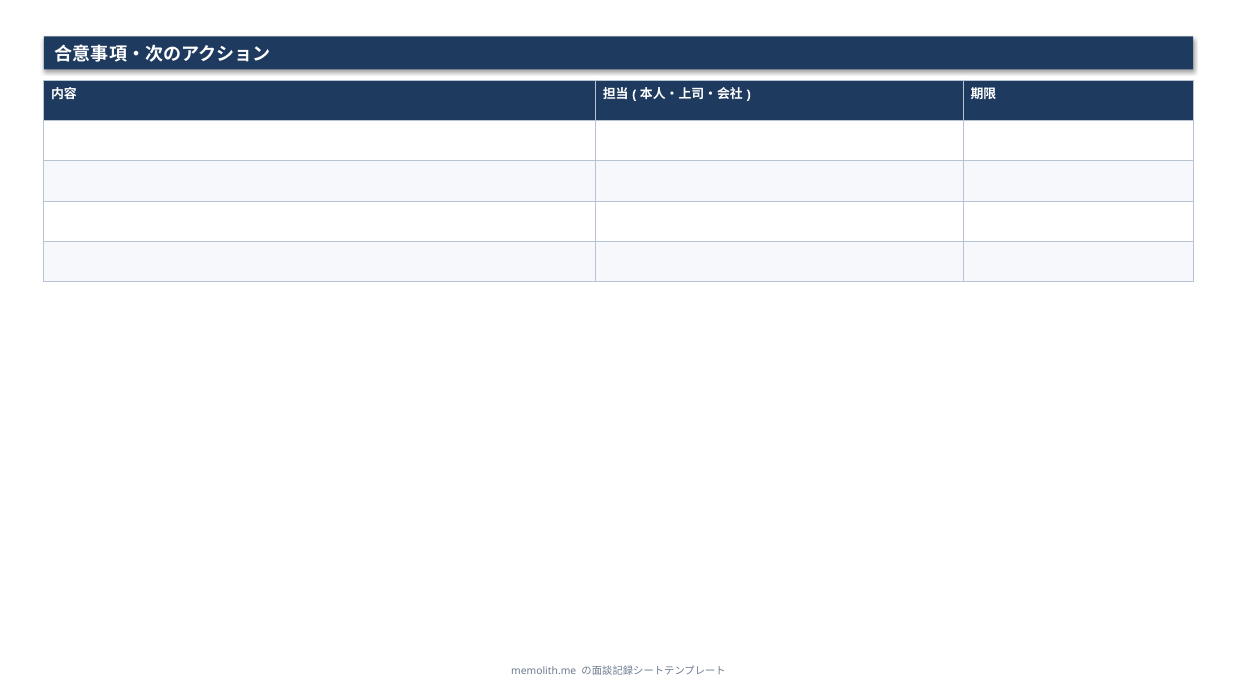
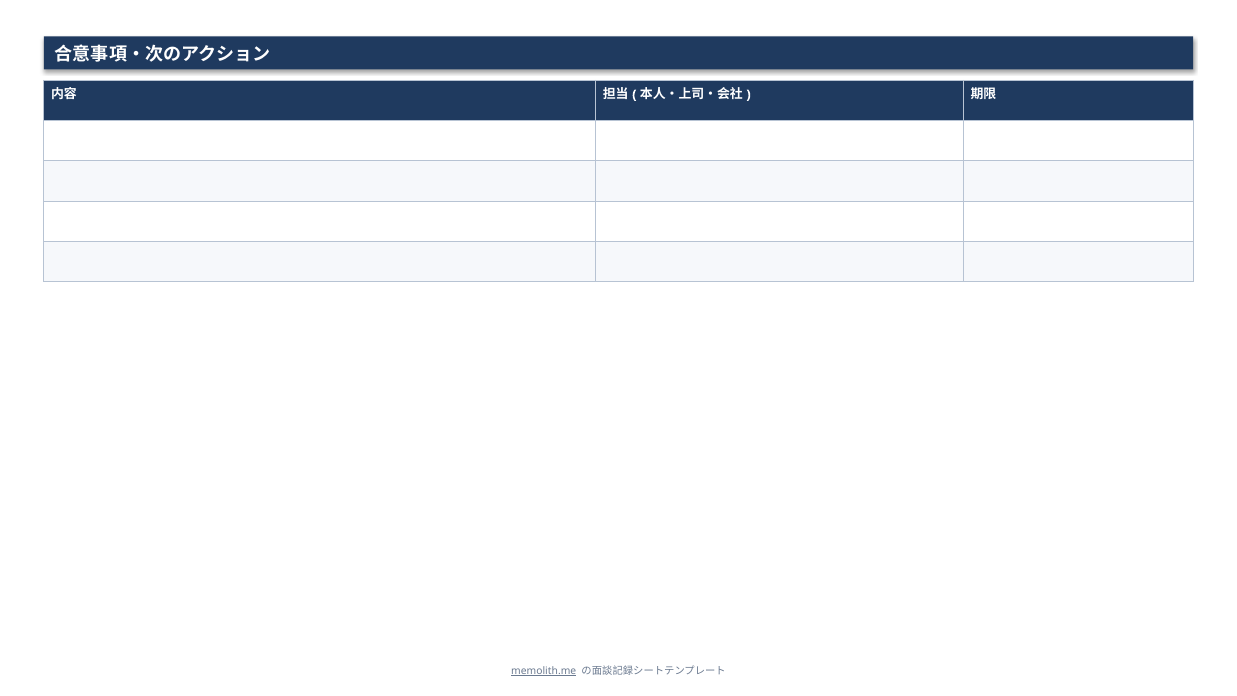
memolith.me underline: none -> present (544, 671)
